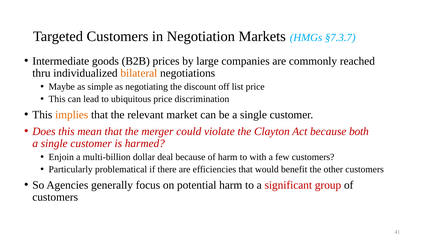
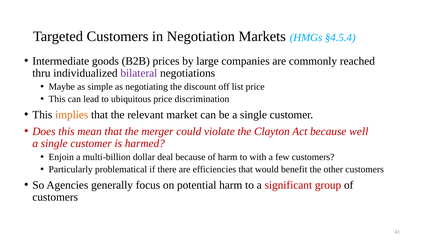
§7.3.7: §7.3.7 -> §4.5.4 (340, 38)
bilateral colour: orange -> purple (139, 73)
both: both -> well (359, 132)
